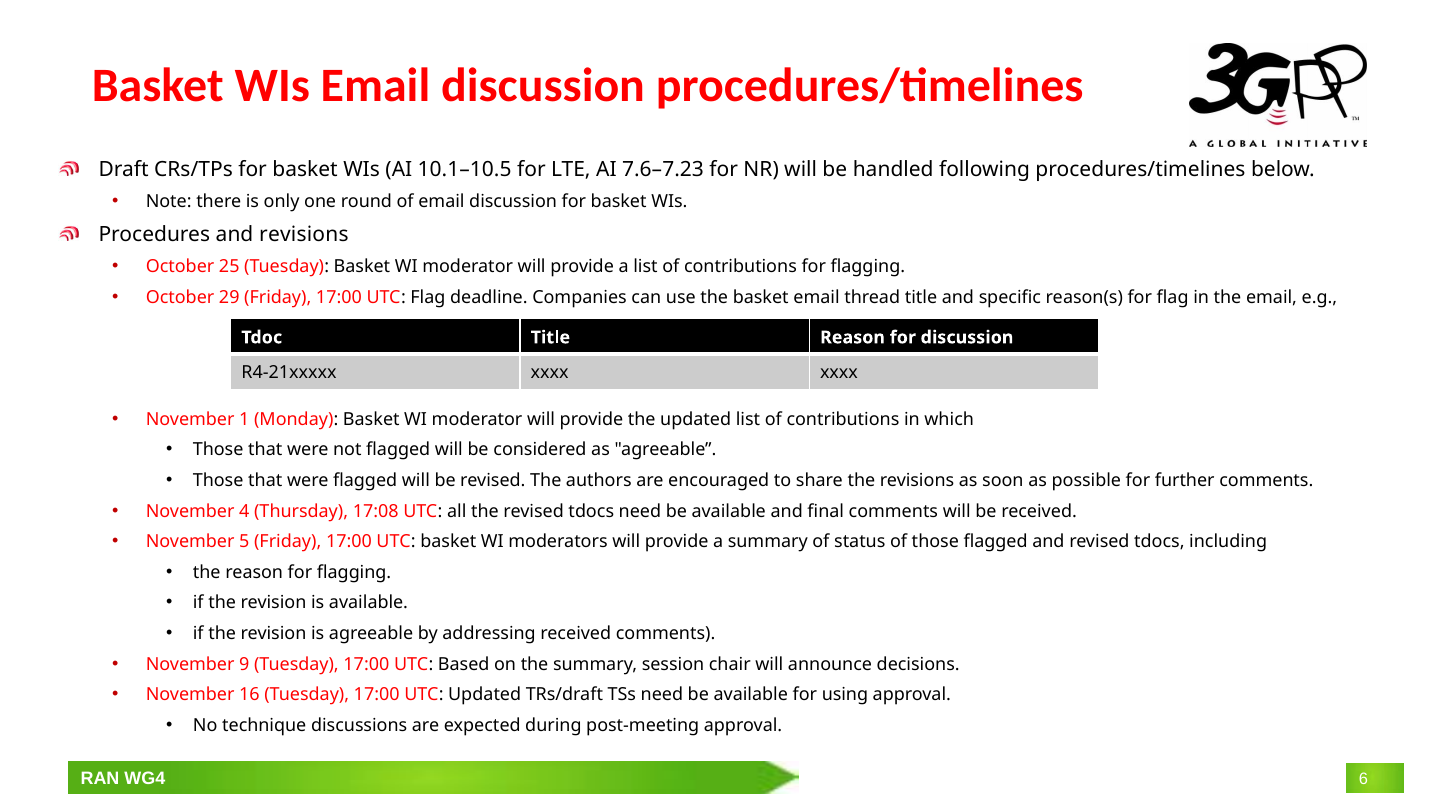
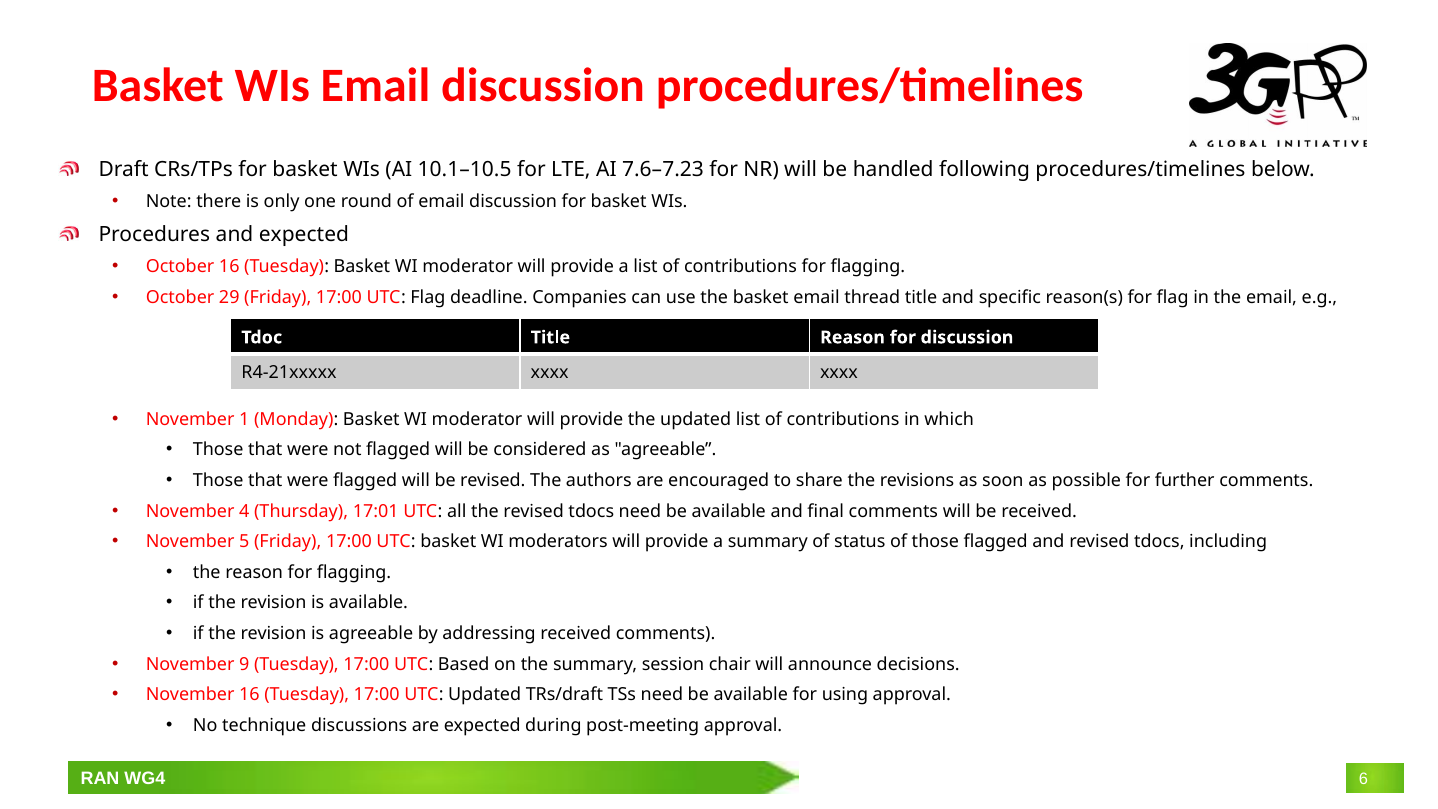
and revisions: revisions -> expected (304, 234)
October 25: 25 -> 16 (229, 267)
17:08: 17:08 -> 17:01 (376, 511)
